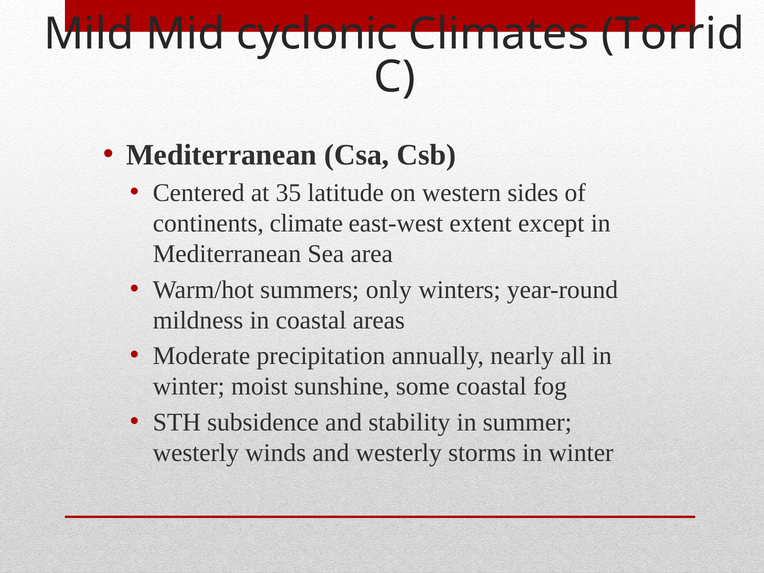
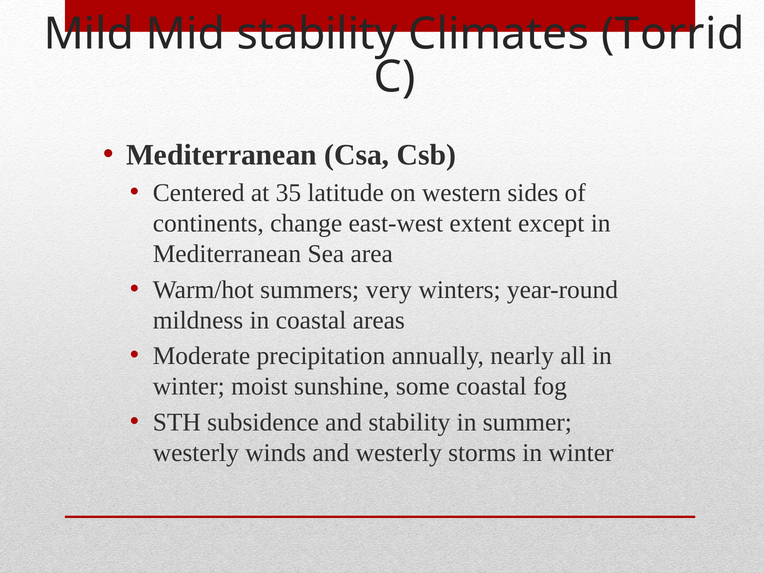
Mid cyclonic: cyclonic -> stability (317, 34)
climate: climate -> change (306, 224)
only: only -> very (389, 290)
